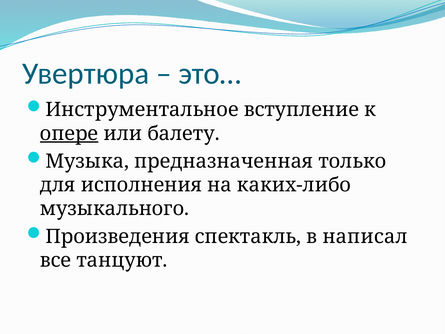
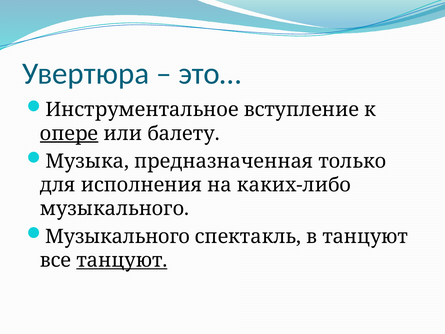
Произведения: Произведения -> Музыкального (118, 236)
в написал: написал -> танцуют (365, 236)
танцуют underline: none -> present (122, 260)
